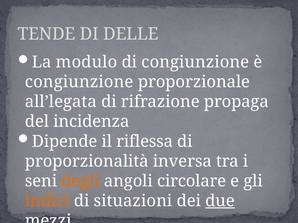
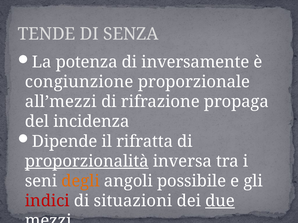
DELLE: DELLE -> SENZA (131, 34)
modulo: modulo -> potenza (87, 62)
di congiunzione: congiunzione -> inversamente (195, 62)
all’legata: all’legata -> all’mezzi (61, 102)
riflessa: riflessa -> rifratta (145, 142)
proporzionalità underline: none -> present (87, 162)
circolare: circolare -> possibile (192, 181)
indici colour: orange -> red (47, 201)
